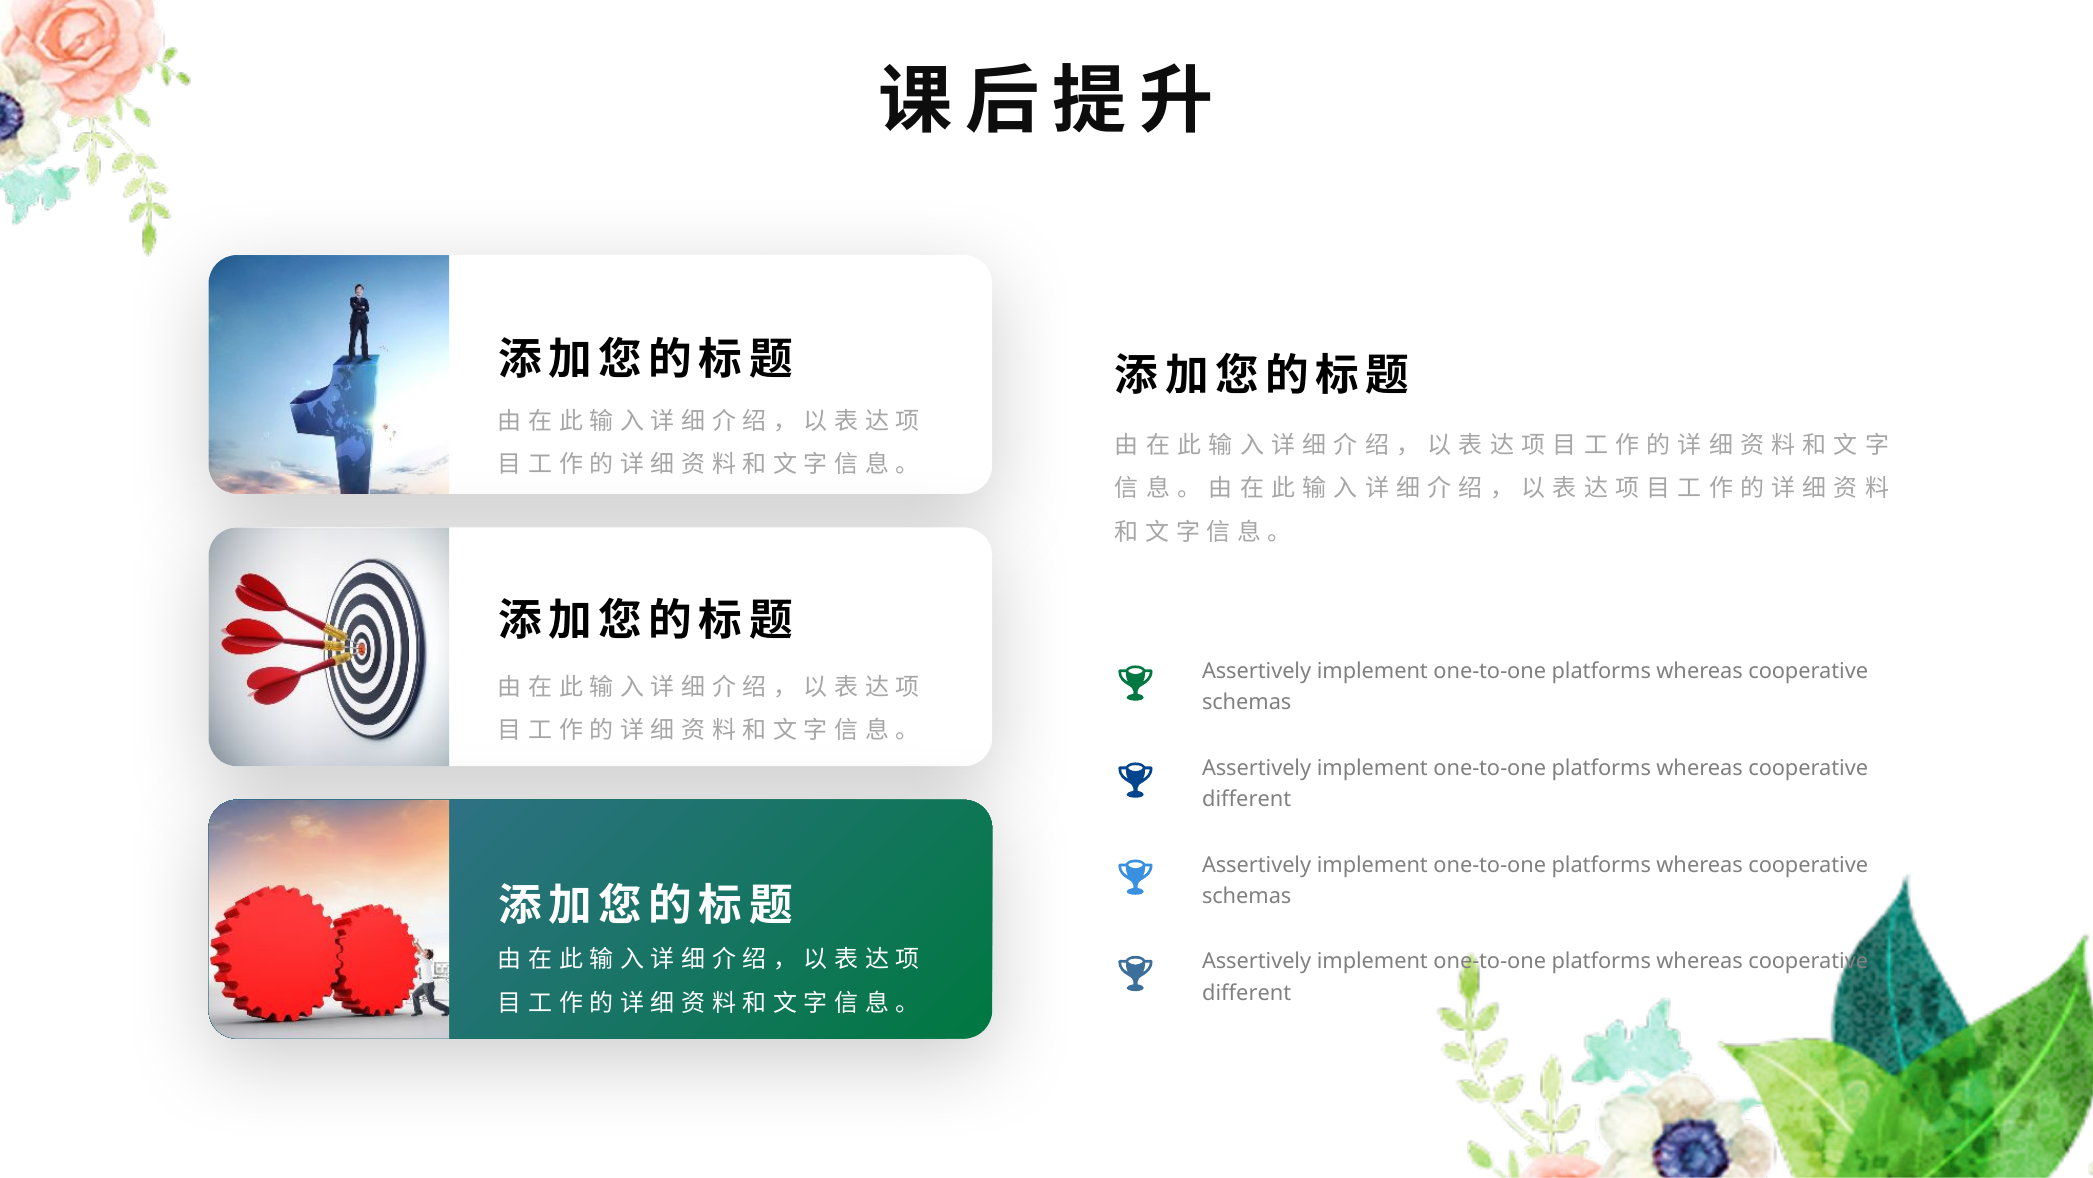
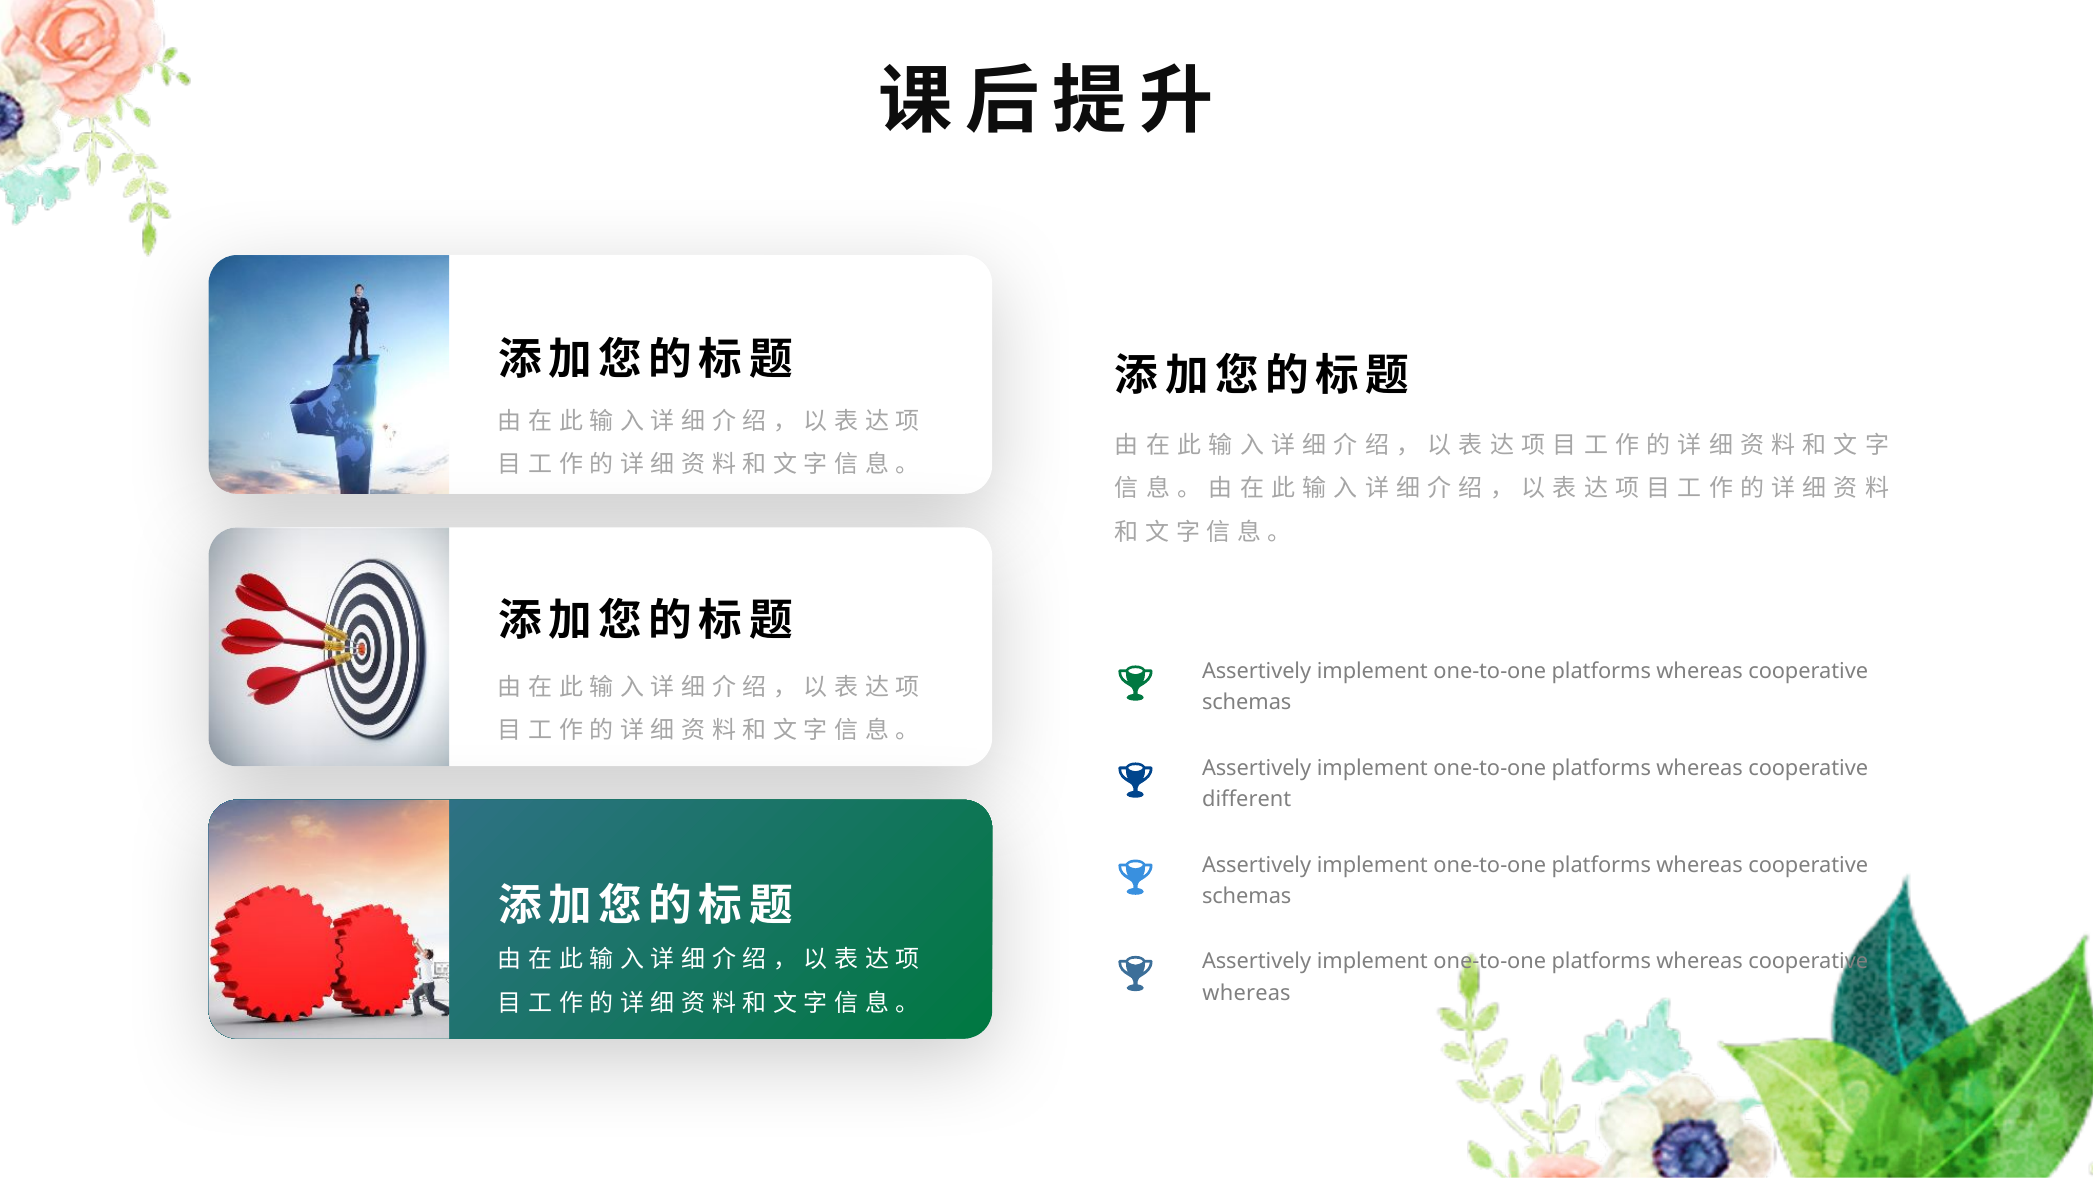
different: different -> whereas (1247, 992)
